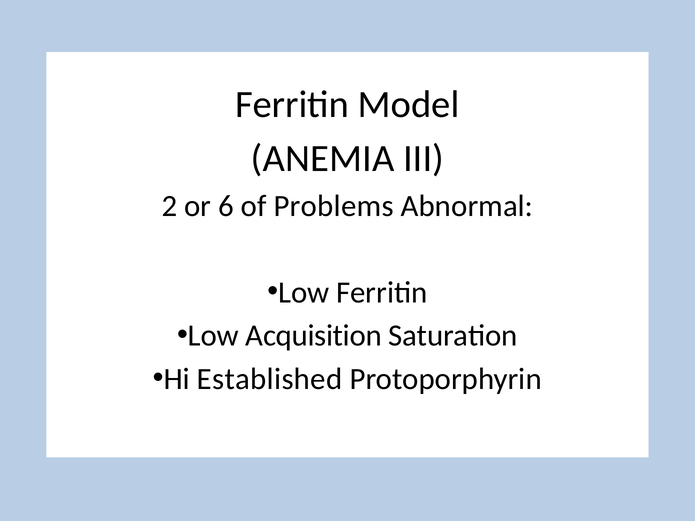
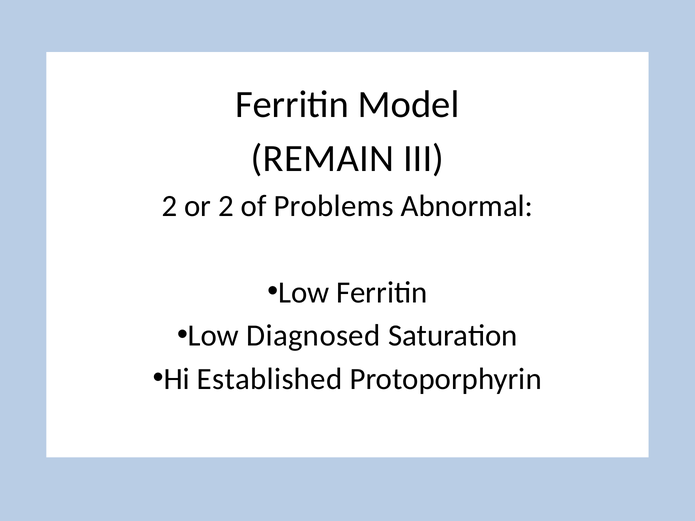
ANEMIA: ANEMIA -> REMAIN (322, 159)
or 6: 6 -> 2 (226, 206)
Acquisition: Acquisition -> Diagnosed (313, 336)
